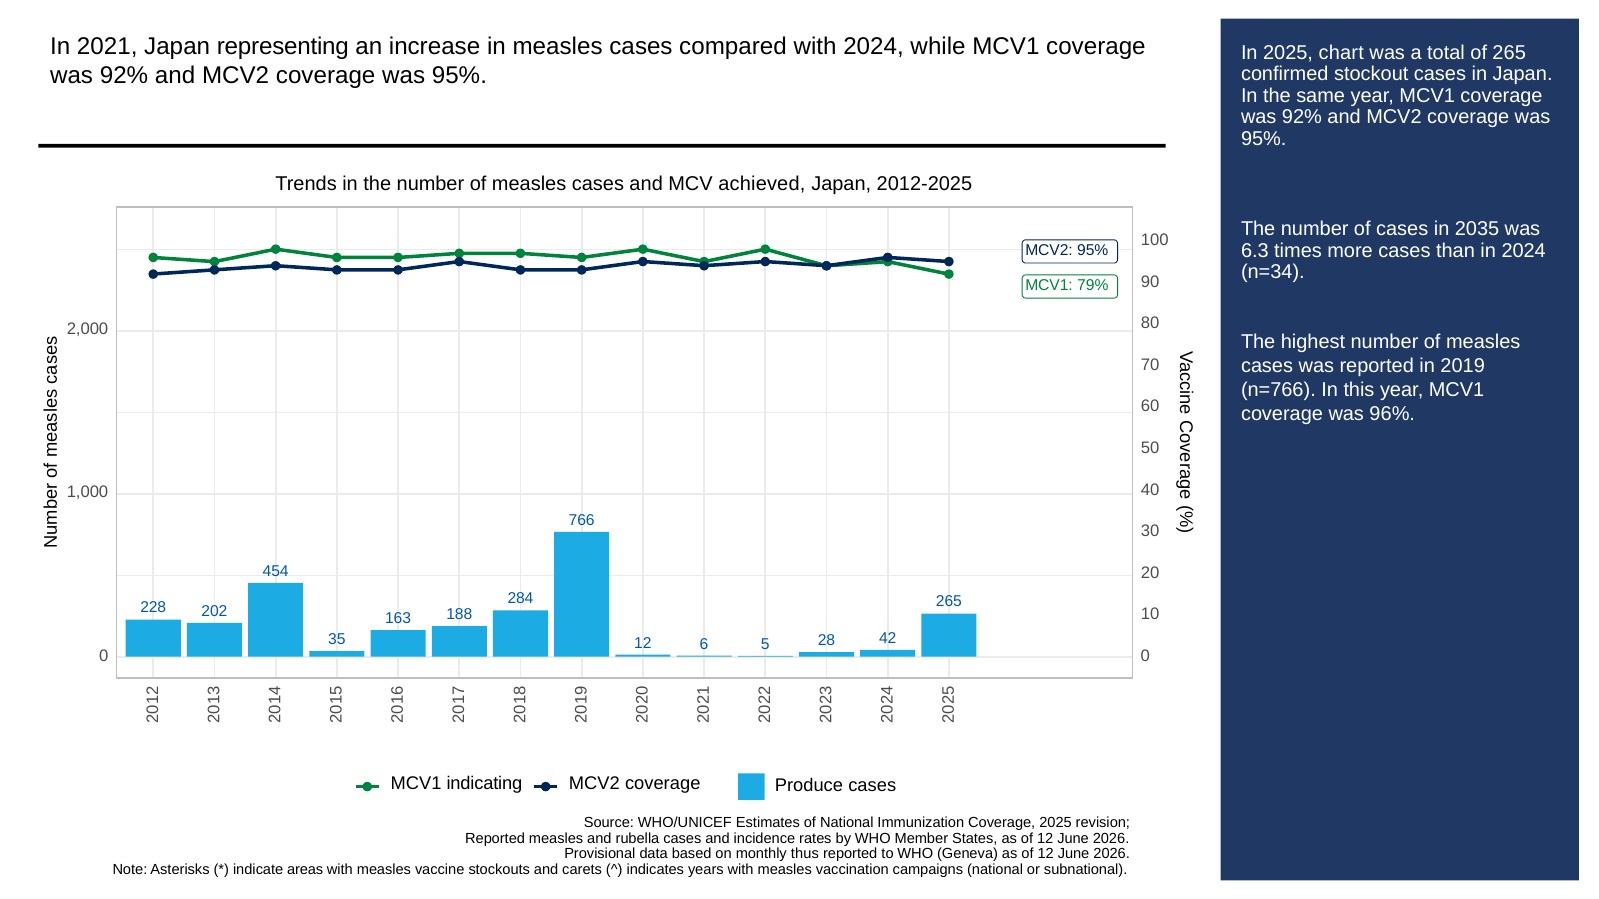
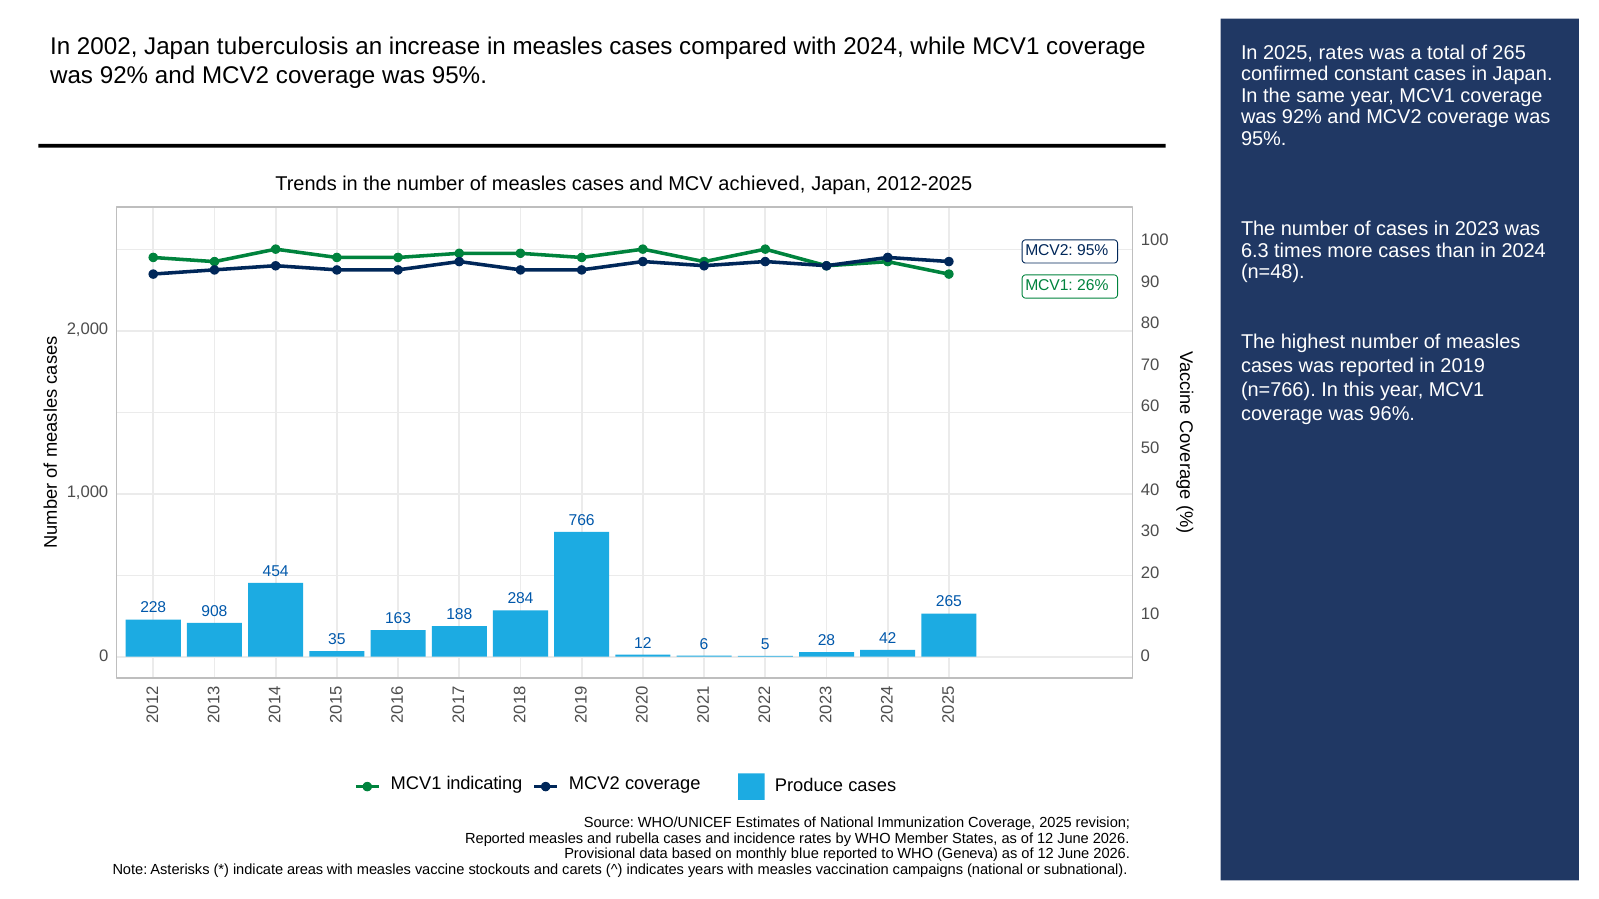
2021: 2021 -> 2002 (107, 46)
representing: representing -> tuberculosis (283, 46)
2025 chart: chart -> rates (1341, 53)
stockout: stockout -> constant (1371, 74)
2035: 2035 -> 2023 (1477, 229)
n=34: n=34 -> n=48 (1273, 272)
79%: 79% -> 26% (1093, 286)
202: 202 -> 908 (214, 611)
thus: thus -> blue (805, 854)
